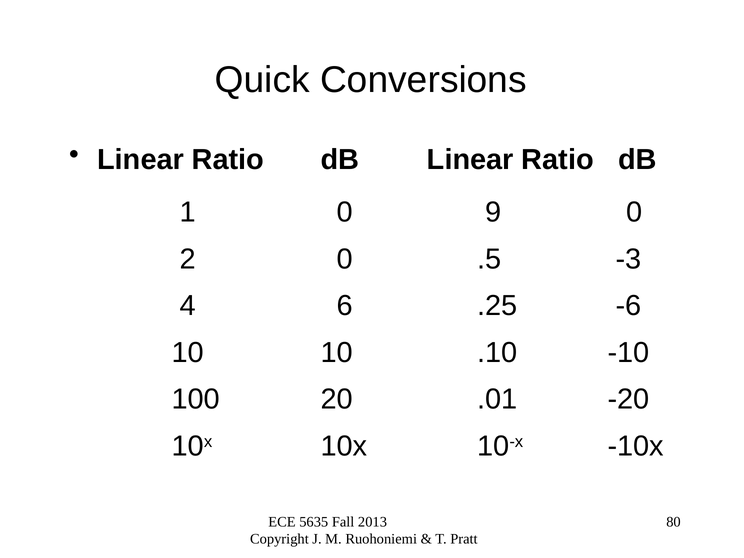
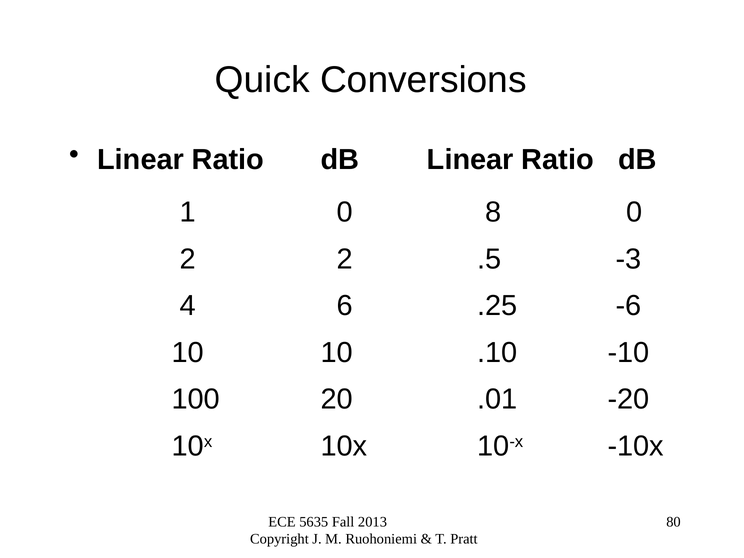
9: 9 -> 8 (493, 212)
2 0: 0 -> 2 (345, 259)
